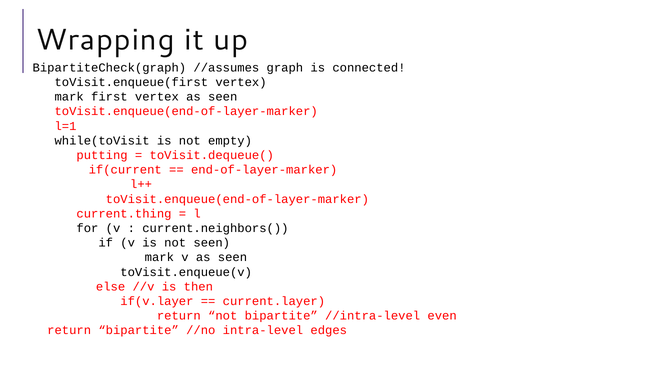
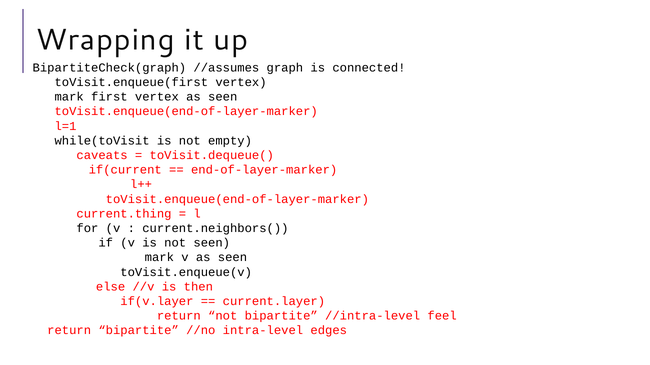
putting: putting -> caveats (102, 156)
even: even -> feel (442, 316)
